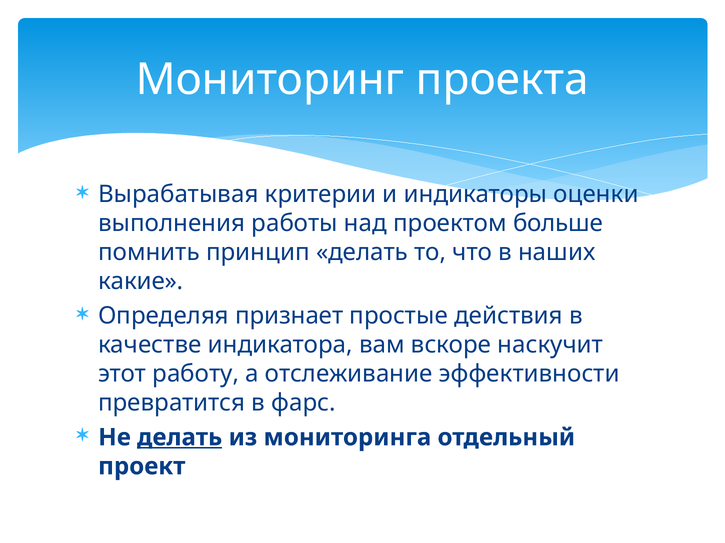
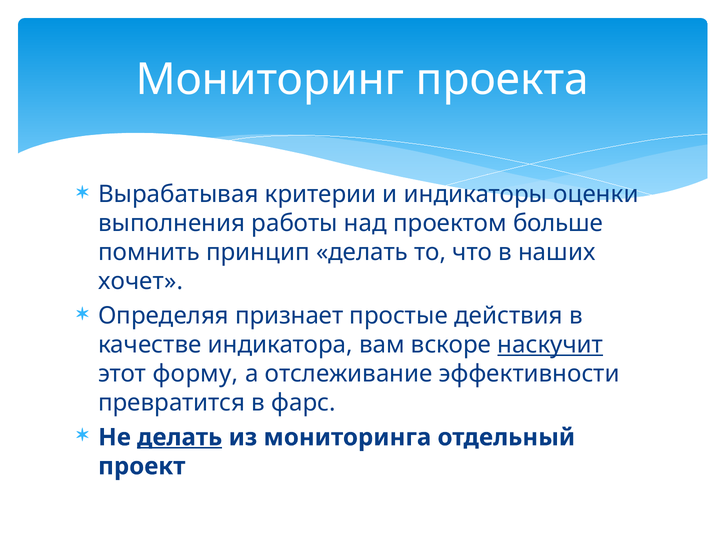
какие: какие -> хочет (141, 282)
наскучит underline: none -> present (550, 345)
работу: работу -> форму (196, 374)
